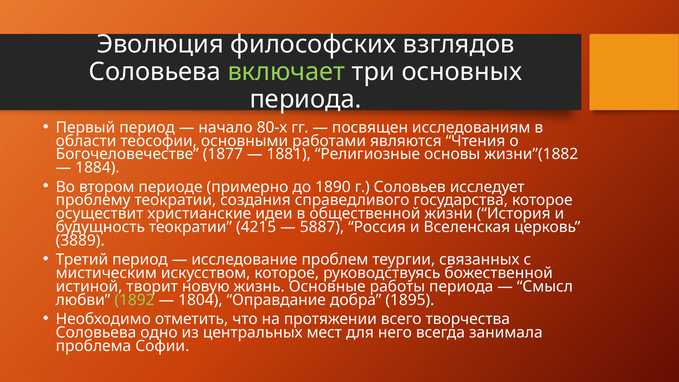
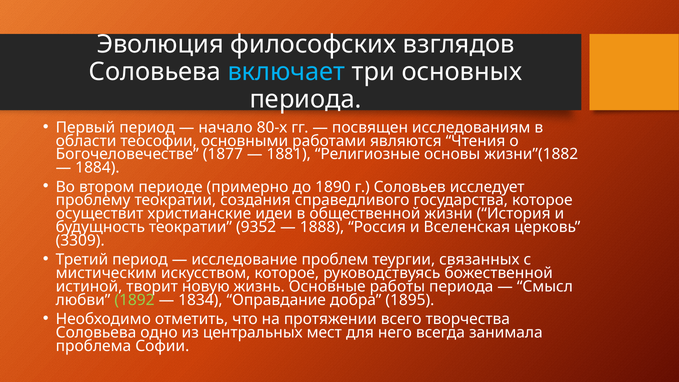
включает colour: light green -> light blue (286, 72)
4215: 4215 -> 9352 (256, 227)
5887: 5887 -> 1888 (322, 227)
3889: 3889 -> 3309 (80, 241)
1804: 1804 -> 1834 (200, 300)
